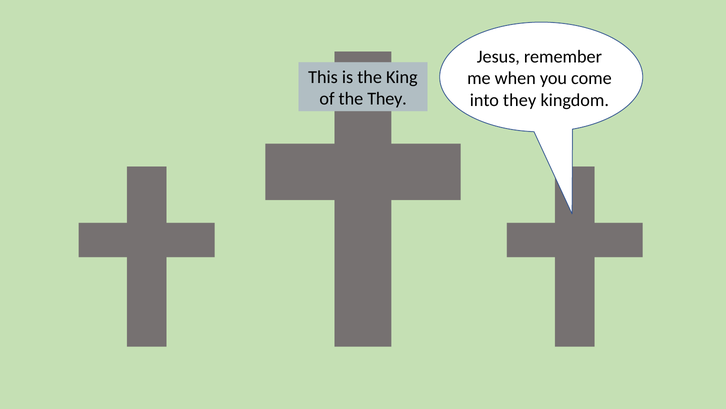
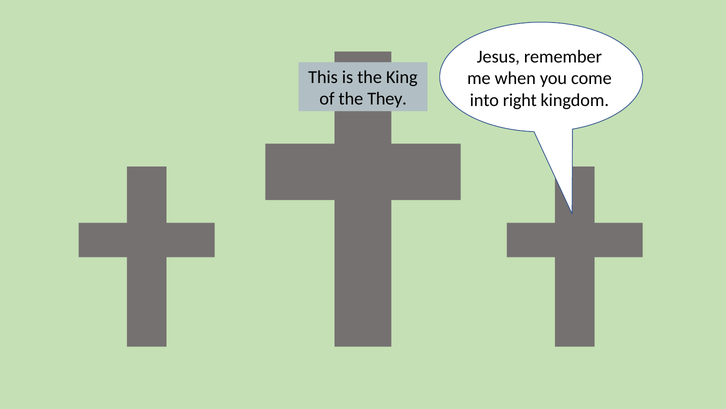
into they: they -> right (520, 100)
